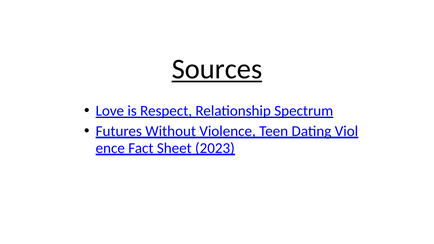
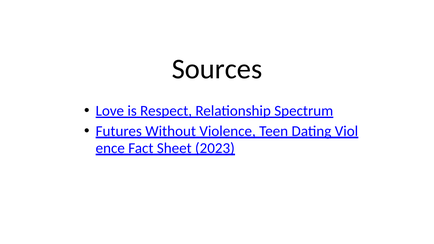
Sources underline: present -> none (217, 69)
